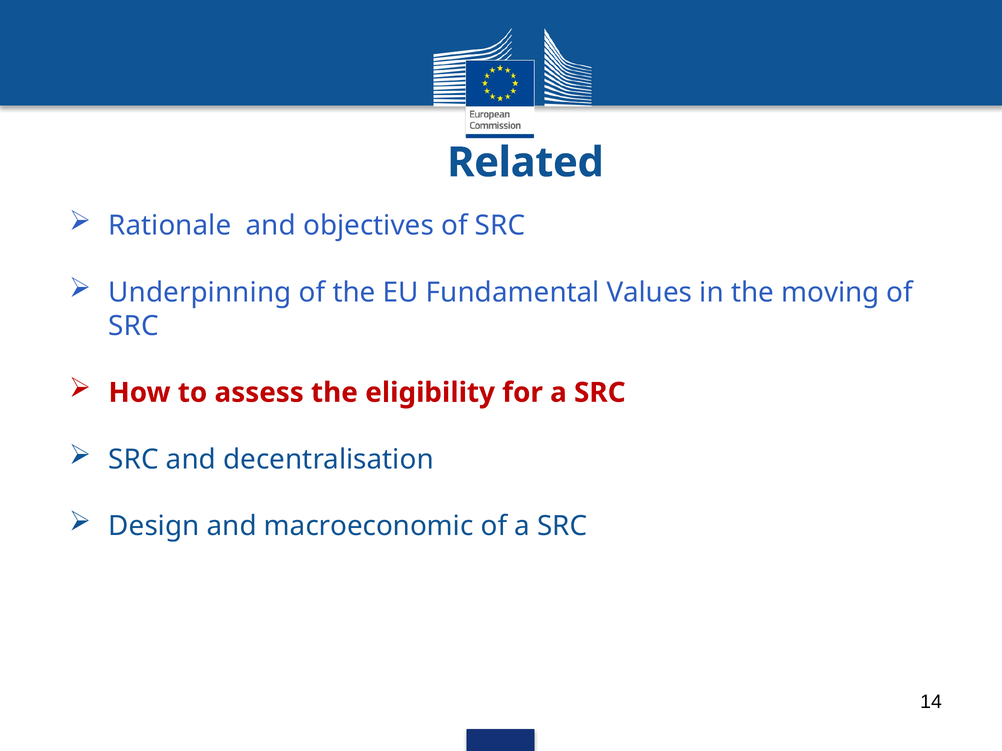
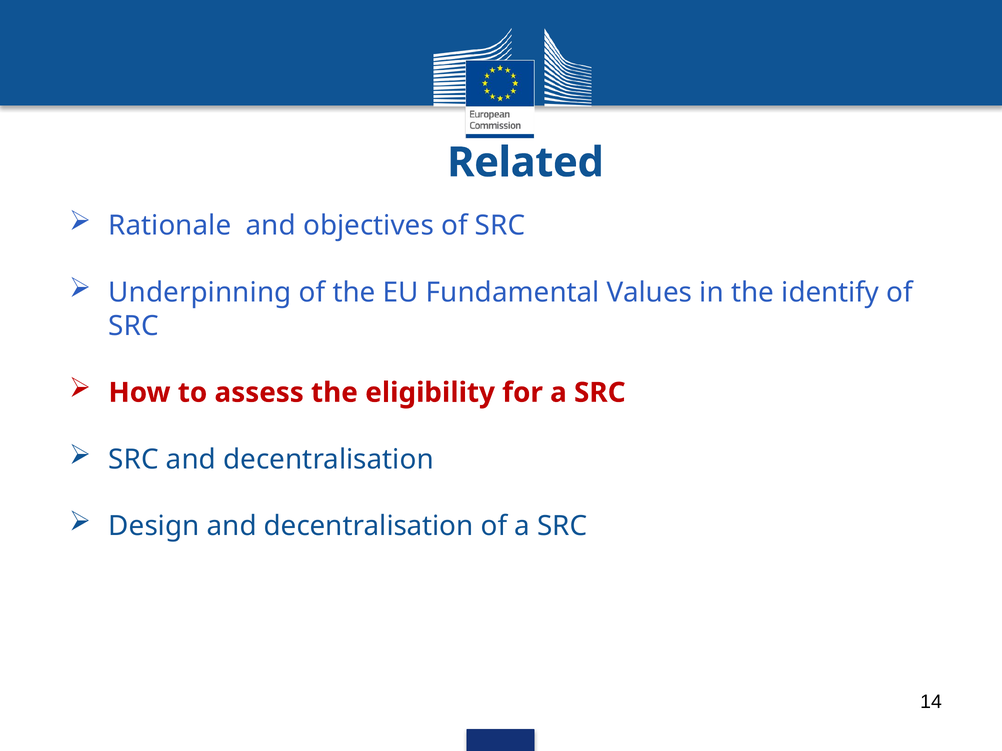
moving: moving -> identify (830, 293)
Design and macroeconomic: macroeconomic -> decentralisation (369, 527)
